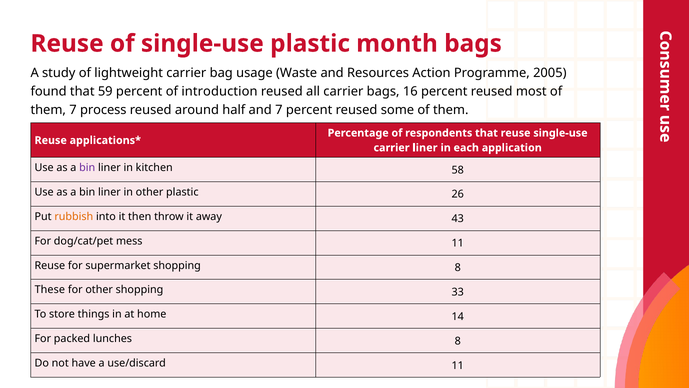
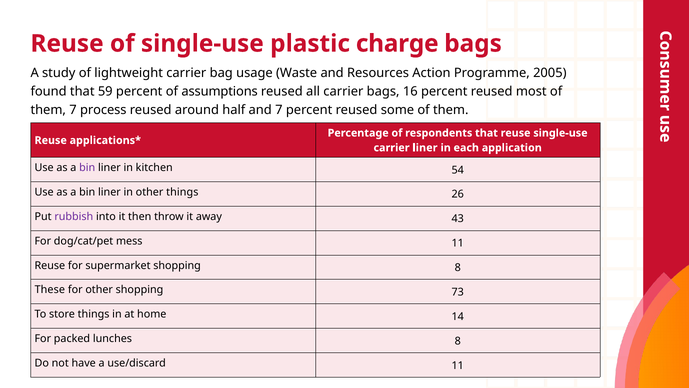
month: month -> charge (397, 44)
introduction: introduction -> assumptions (220, 91)
58: 58 -> 54 (458, 170)
other plastic: plastic -> things (182, 192)
rubbish colour: orange -> purple (74, 216)
33: 33 -> 73 (458, 292)
